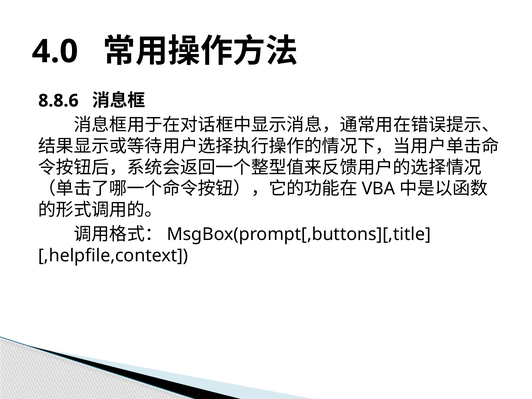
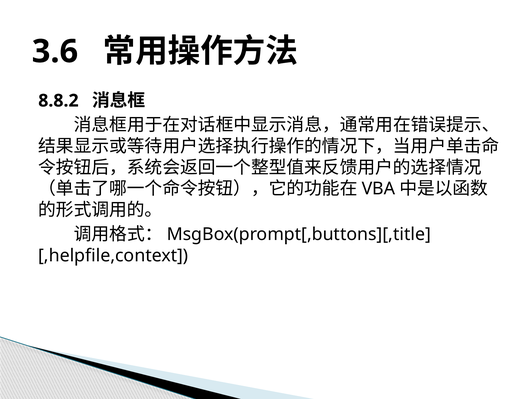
4.0: 4.0 -> 3.6 (55, 51)
8.8.6: 8.8.6 -> 8.8.2 (58, 101)
